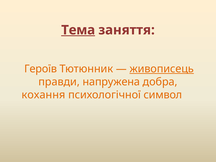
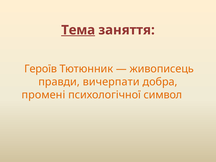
живописець underline: present -> none (162, 69)
напружена: напружена -> вичерпати (111, 82)
кохання: кохання -> промені (43, 95)
